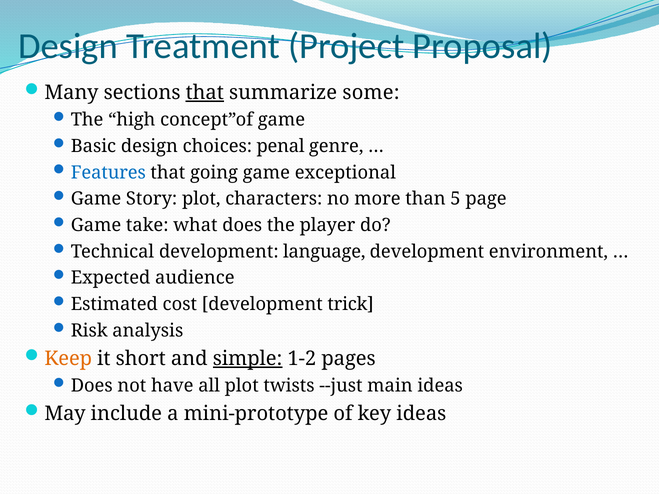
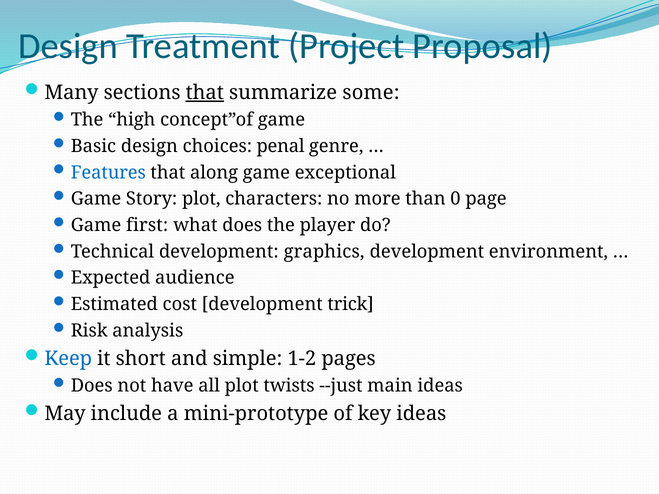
going: going -> along (214, 173)
5: 5 -> 0 (455, 199)
take: take -> first (147, 225)
language: language -> graphics (324, 252)
Keep colour: orange -> blue (68, 359)
simple underline: present -> none (248, 359)
